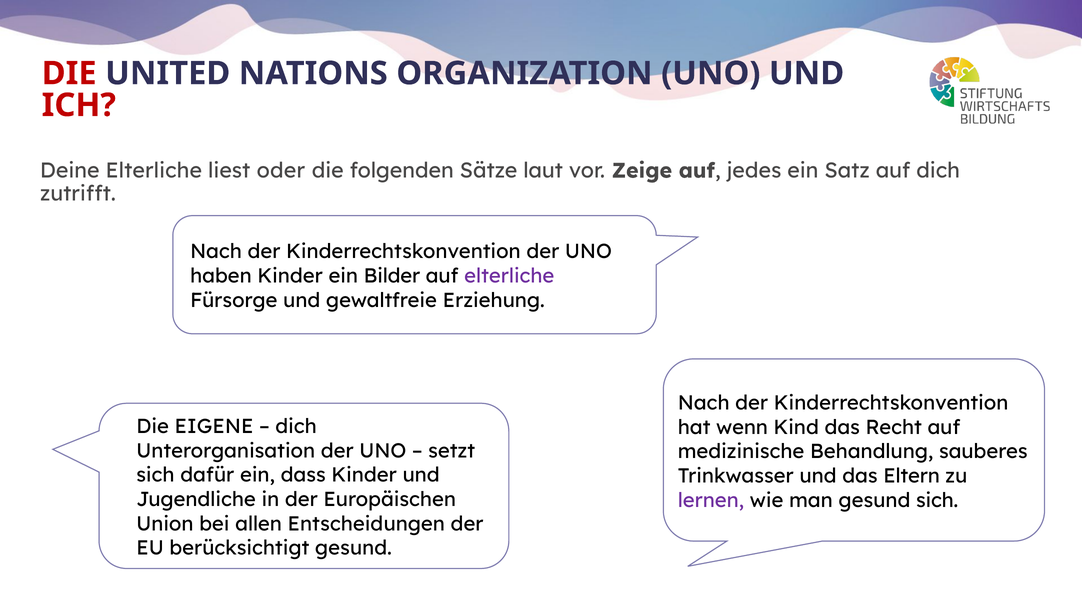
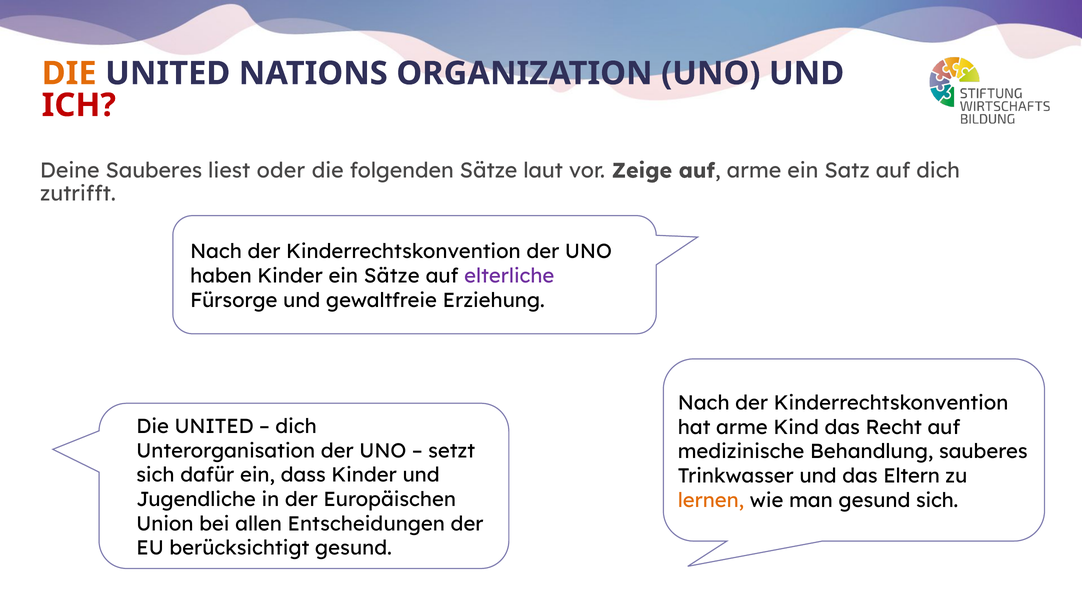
DIE colour: red -> orange (69, 73)
Deine Elterliche: Elterliche -> Sauberes (154, 171)
jedes: jedes -> arme (754, 171)
ein Bilder: Bilder -> Sätze (392, 276)
EIGENE: EIGENE -> UNITED (214, 426)
hat wenn: wenn -> arme (742, 427)
lernen colour: purple -> orange (711, 500)
